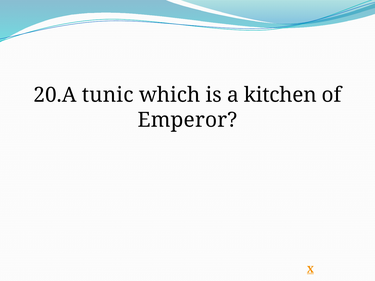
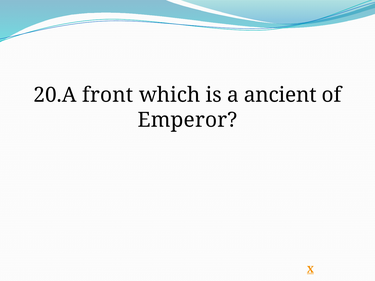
tunic: tunic -> front (108, 95)
kitchen: kitchen -> ancient (280, 95)
